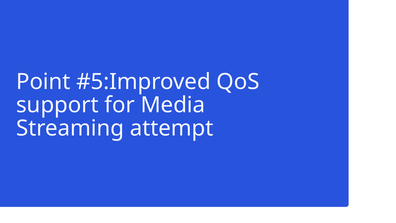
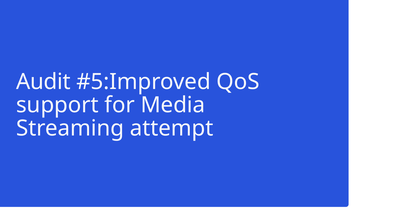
Point: Point -> Audit (43, 82)
